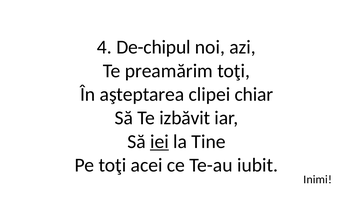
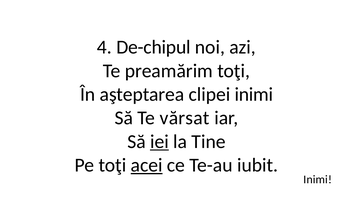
clipei chiar: chiar -> inimi (254, 94)
izbăvit: izbăvit -> vărsat (185, 118)
acei underline: none -> present (147, 165)
